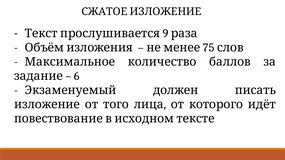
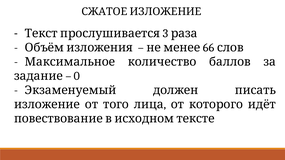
9: 9 -> 3 (165, 33)
75: 75 -> 66 (209, 48)
6: 6 -> 0 (77, 76)
